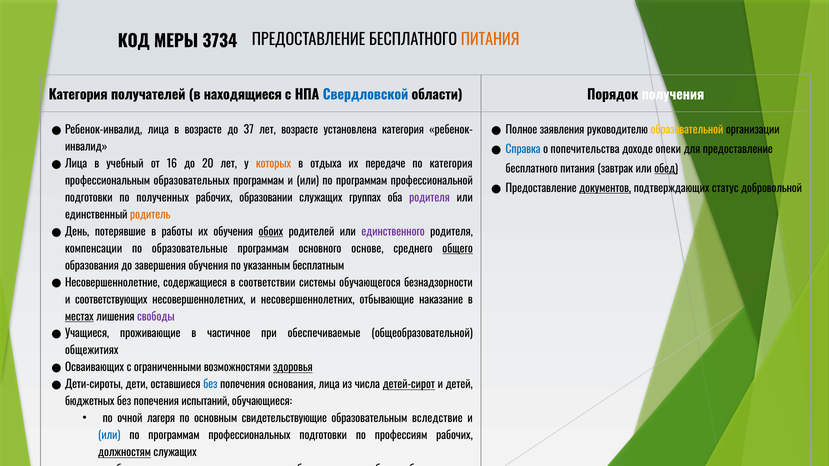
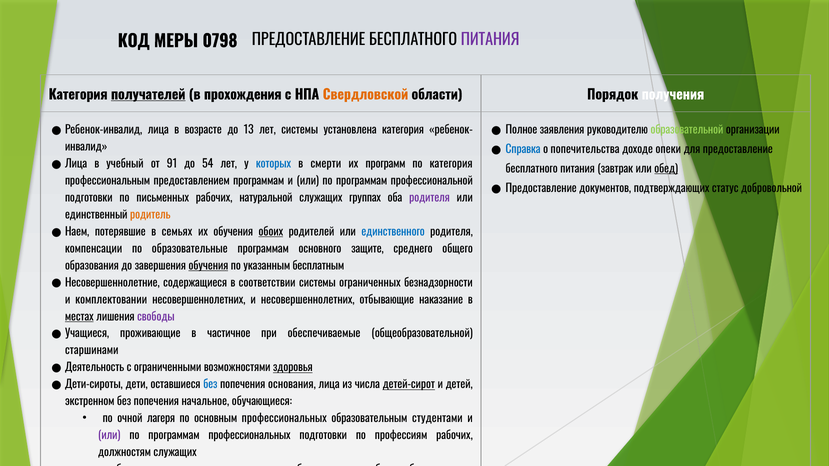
3734: 3734 -> 0798 (220, 41)
ПИТАНИЯ colour: orange -> purple (490, 40)
получателей underline: none -> present (148, 95)
находящиеся: находящиеся -> прохождения (243, 95)
Свердловской colour: blue -> orange (365, 95)
37: 37 -> 13 (249, 130)
лет возрасте: возрасте -> системы (300, 130)
образовательной colour: yellow -> light green (687, 130)
16: 16 -> 91 (172, 164)
20: 20 -> 54 (208, 164)
которых colour: orange -> blue (273, 164)
отдыха: отдыха -> смерти (326, 164)
передаче: передаче -> программ (386, 164)
образовательных: образовательных -> предоставлением (192, 181)
документов underline: present -> none (605, 189)
полученных: полученных -> письменных (163, 198)
образовании: образовании -> натуральной (266, 198)
День: День -> Наем (77, 232)
в работы: работы -> семьях (177, 232)
единственного colour: purple -> blue (393, 232)
основе: основе -> защите (368, 249)
общего underline: present -> none (458, 249)
обучения underline: none -> present (208, 266)
обучающегося: обучающегося -> ограниченных (370, 283)
соответствующих: соответствующих -> комплектовании (111, 300)
общежитиях: общежитиях -> старшинами (92, 351)
Осваивающих: Осваивающих -> Деятельность (95, 368)
бюджетных: бюджетных -> экстренном (90, 402)
испытаний: испытаний -> начальное (205, 402)
основным свидетельствующие: свидетельствующие -> профессиональных (284, 419)
вследствие: вследствие -> студентами (437, 419)
или colour: blue -> purple (109, 436)
должностям underline: present -> none (124, 453)
